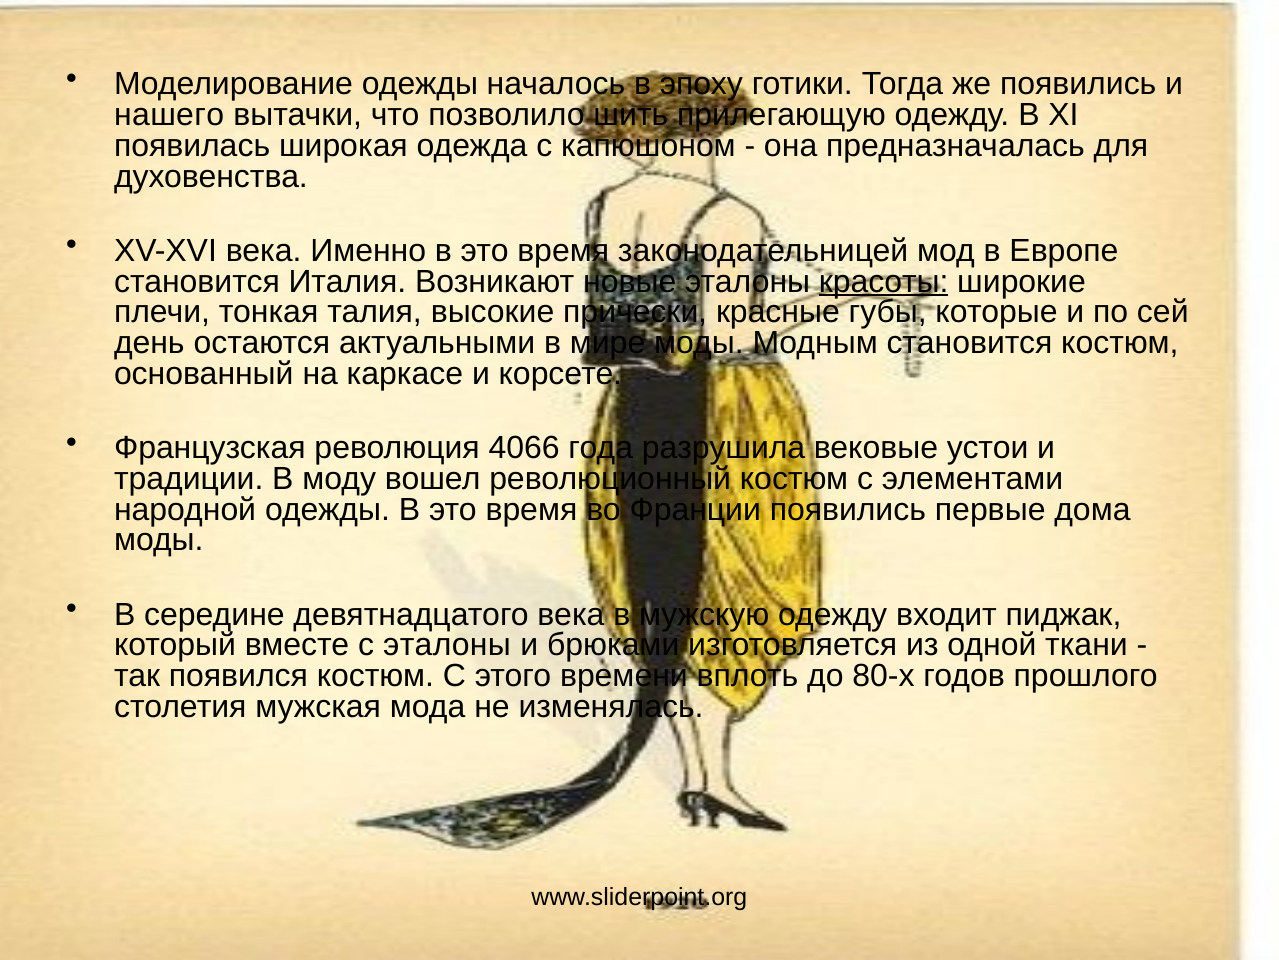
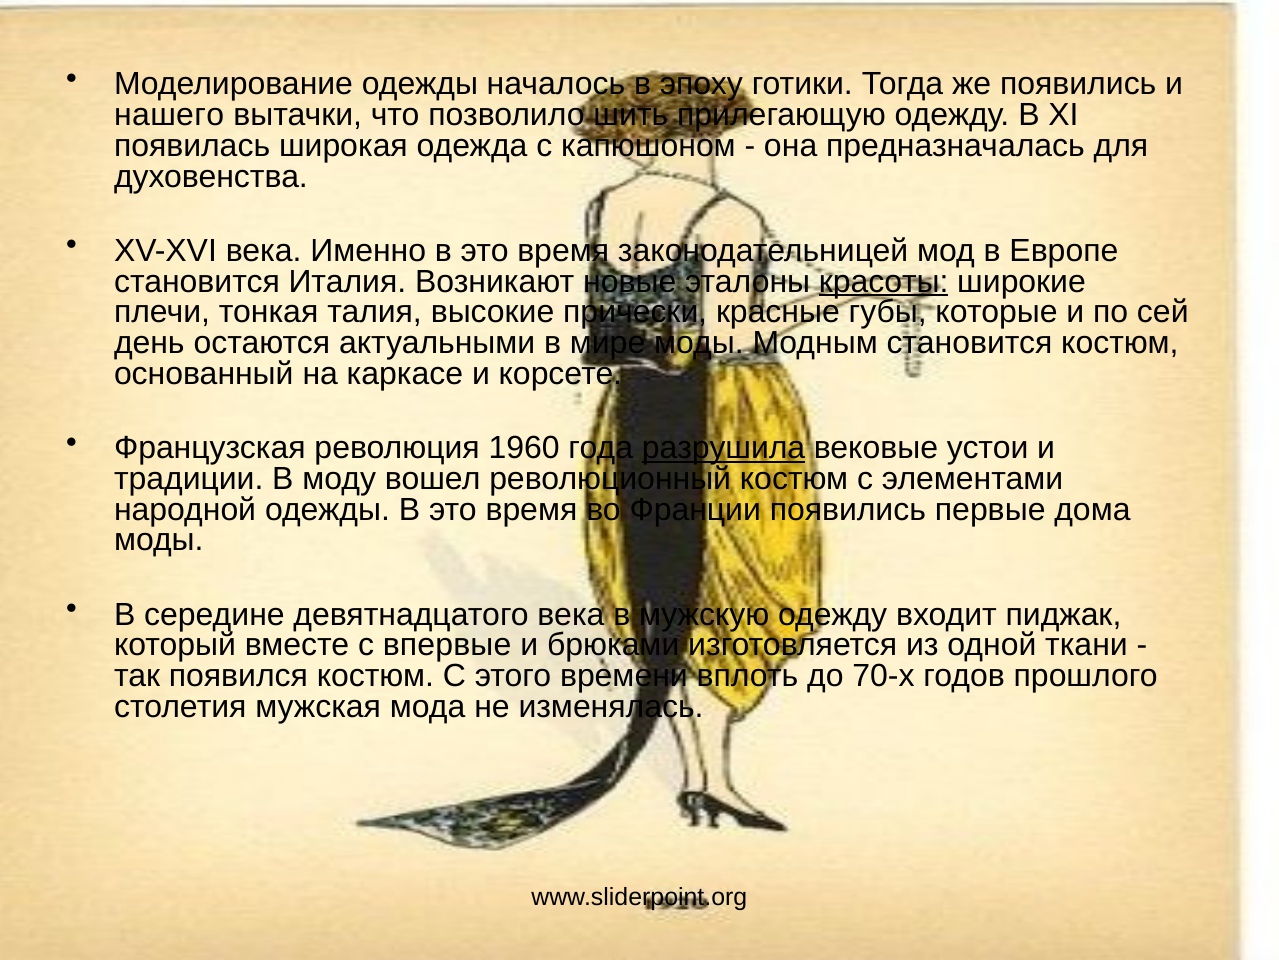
4066: 4066 -> 1960 (524, 448)
разрушила underline: none -> present (724, 448)
с эталоны: эталоны -> впервые (447, 645)
80-х: 80-х -> 70-х (884, 675)
